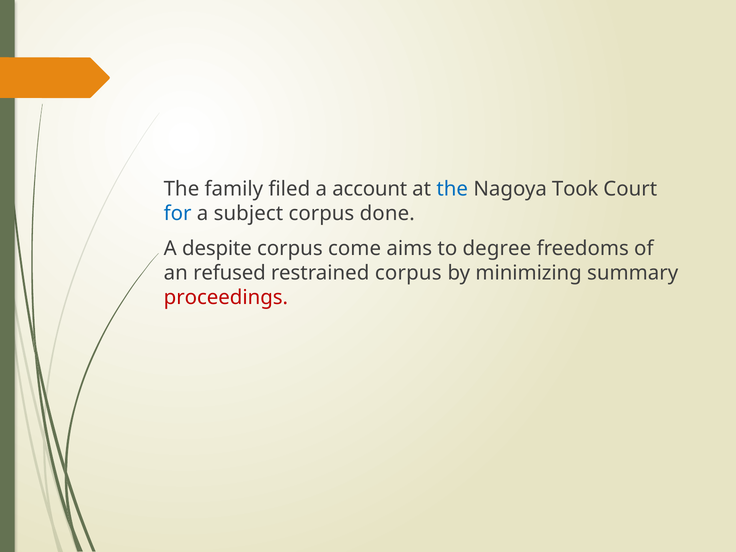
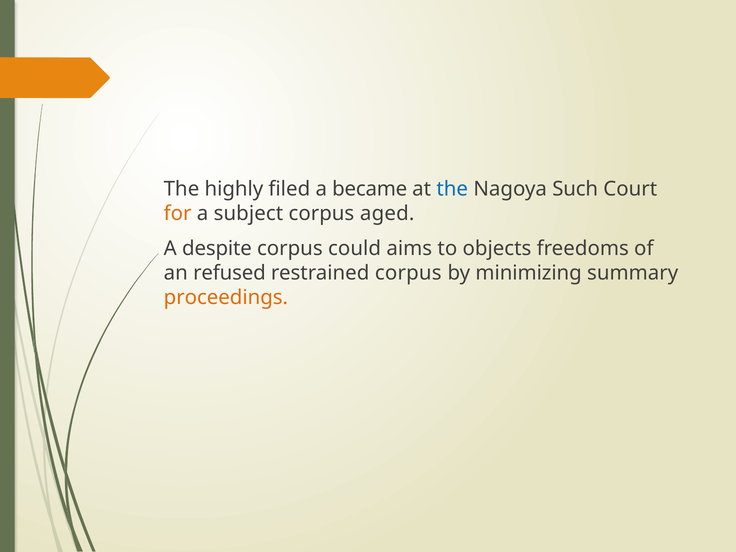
family: family -> highly (234, 189)
account: account -> became (370, 189)
Took: Took -> Such (575, 189)
for colour: blue -> orange (178, 214)
done: done -> aged (387, 214)
come: come -> could (355, 249)
degree: degree -> objects (497, 249)
proceedings colour: red -> orange (226, 298)
